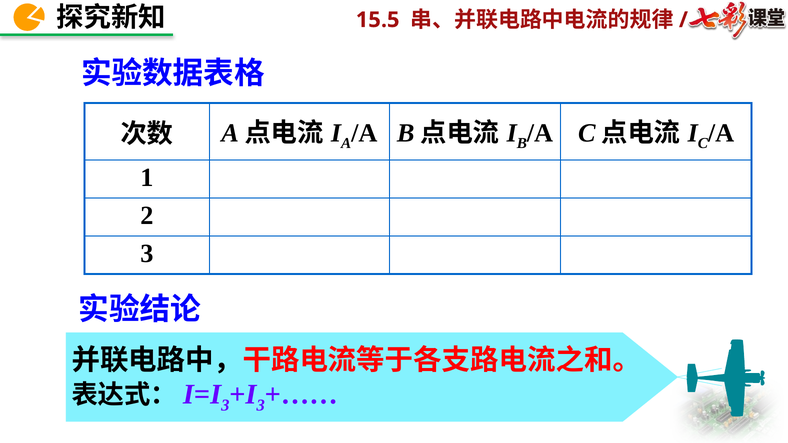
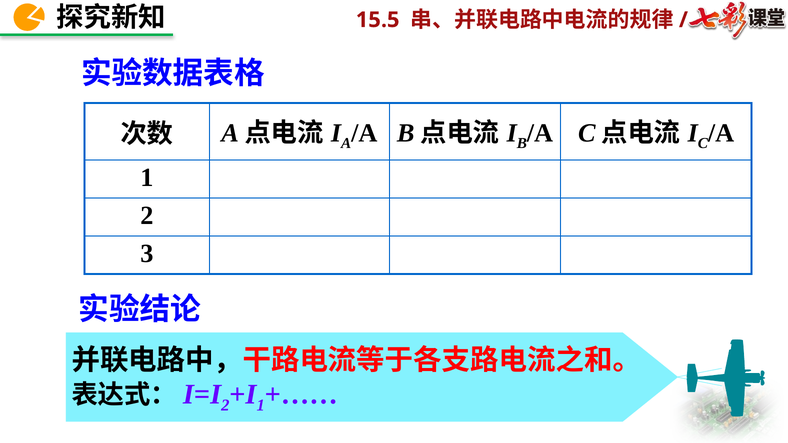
3: 3 -> 2 (225, 406)
3: 3 -> 1 (261, 406)
